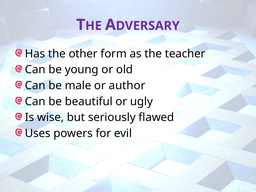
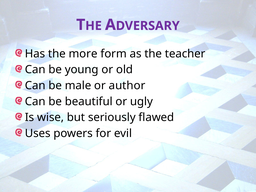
other: other -> more (83, 54)
